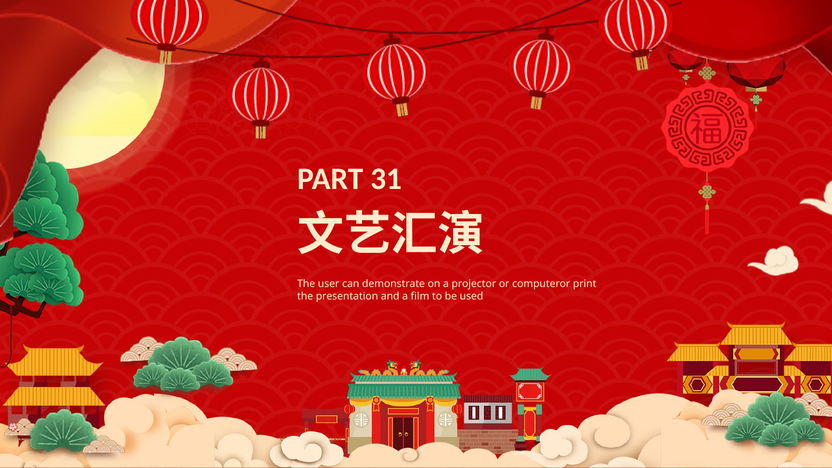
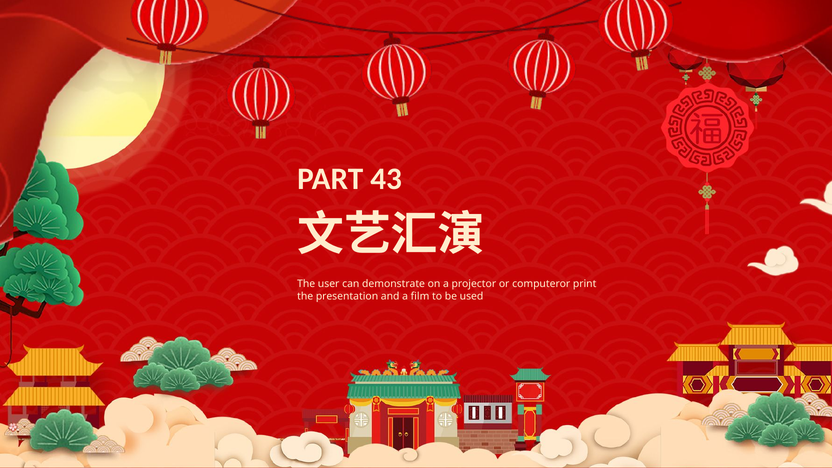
31: 31 -> 43 (386, 179)
